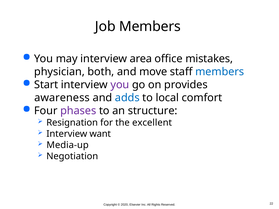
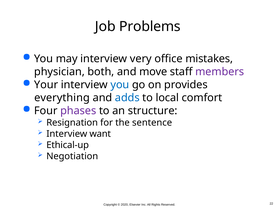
Job Members: Members -> Problems (150, 27)
area: area -> very (141, 59)
members colour: blue -> purple (220, 72)
Start: Start -> Your (46, 85)
you colour: purple -> blue (120, 85)
awareness: awareness -> everything (62, 98)
excellent: excellent -> sentence (152, 123)
Media-up: Media-up -> Ethical-up (68, 145)
